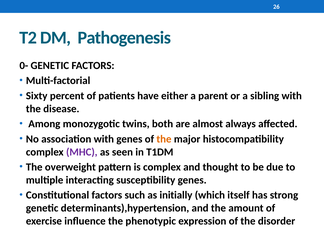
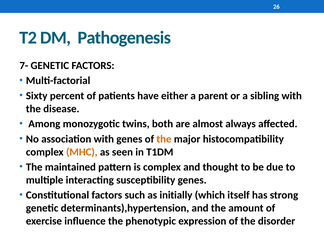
0-: 0- -> 7- (24, 66)
MHC colour: purple -> orange (82, 152)
overweight: overweight -> maintained (70, 167)
